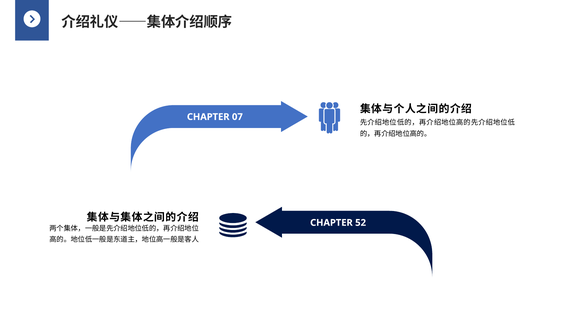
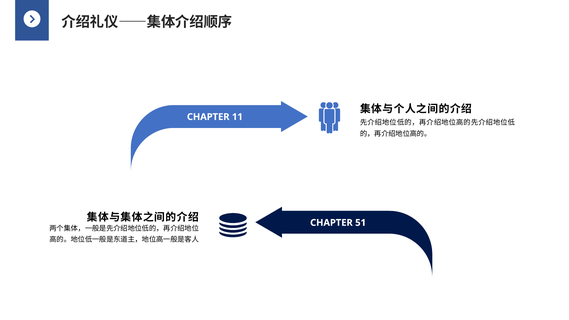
07: 07 -> 11 (237, 117)
52: 52 -> 51 (361, 223)
